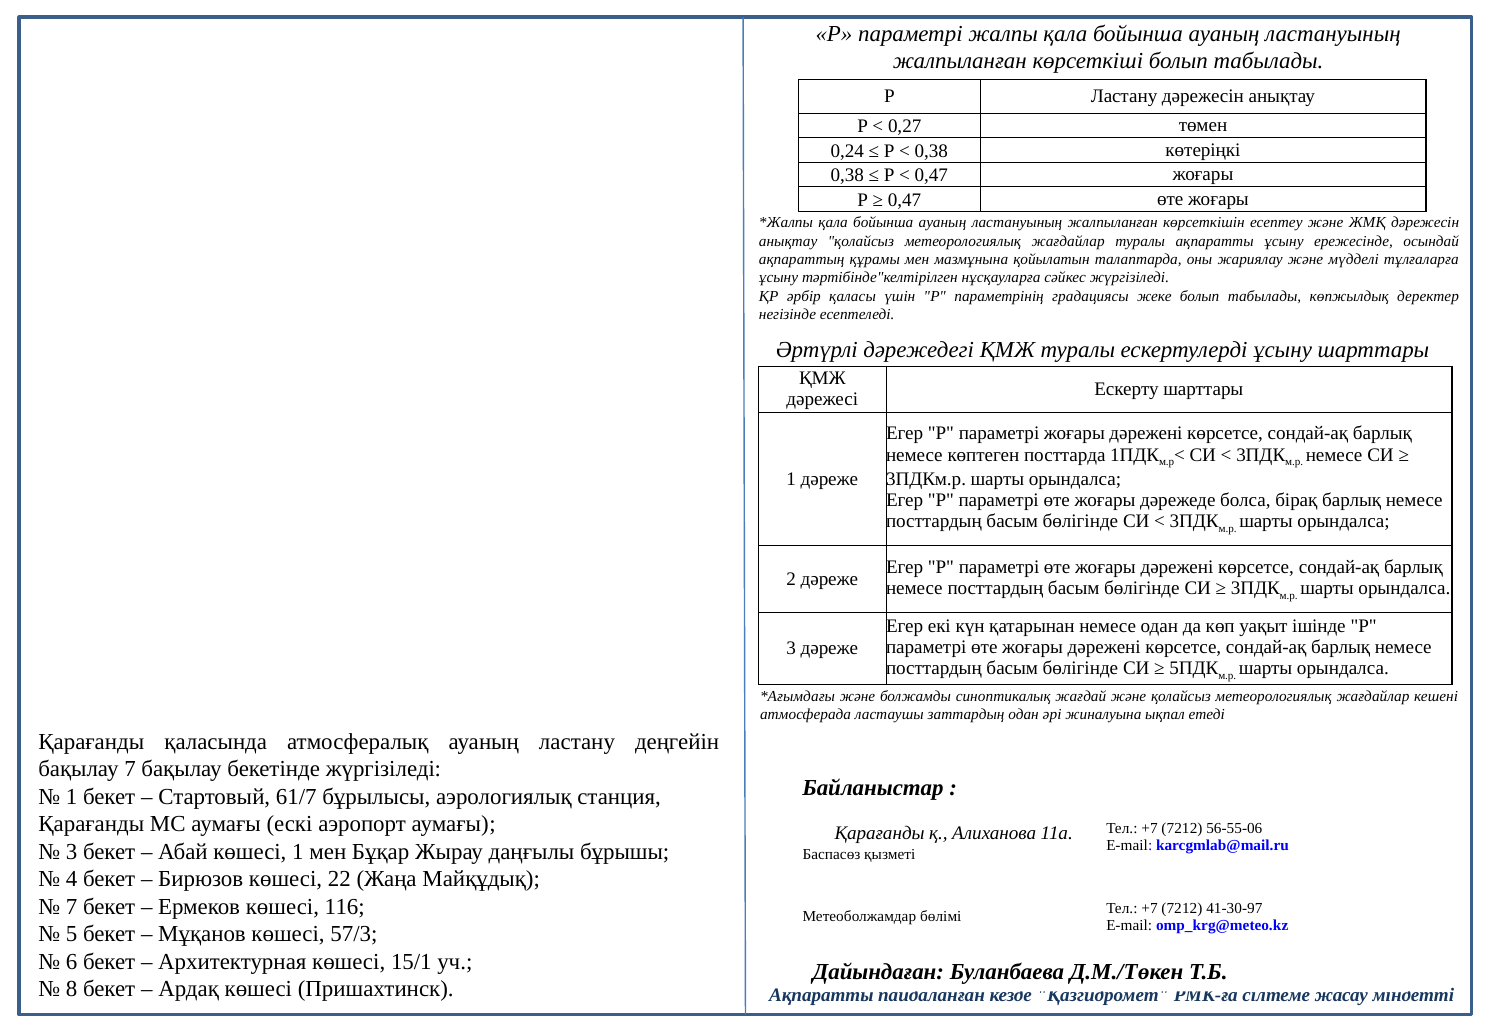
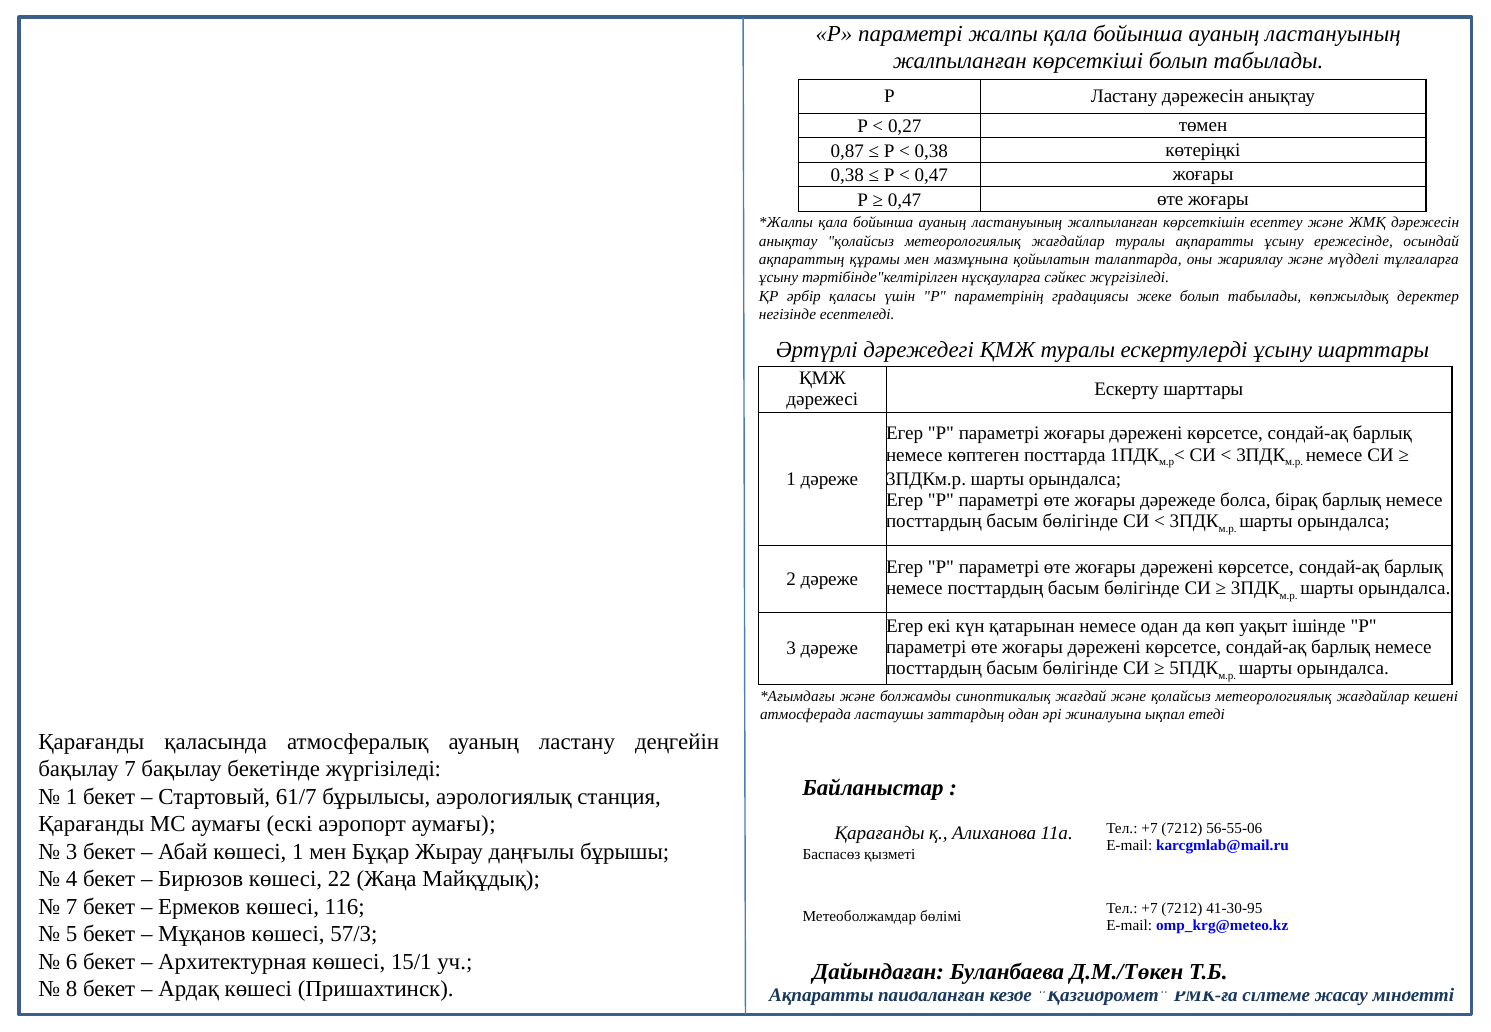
0,24: 0,24 -> 0,87 (847, 151)
41-30-97: 41-30-97 -> 41-30-95 (1234, 908)
